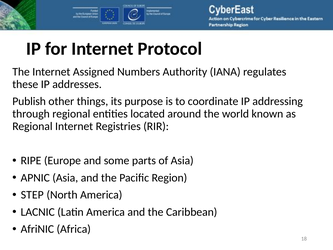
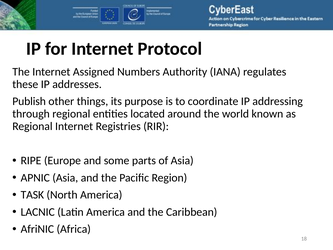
STEP: STEP -> TASK (32, 195)
